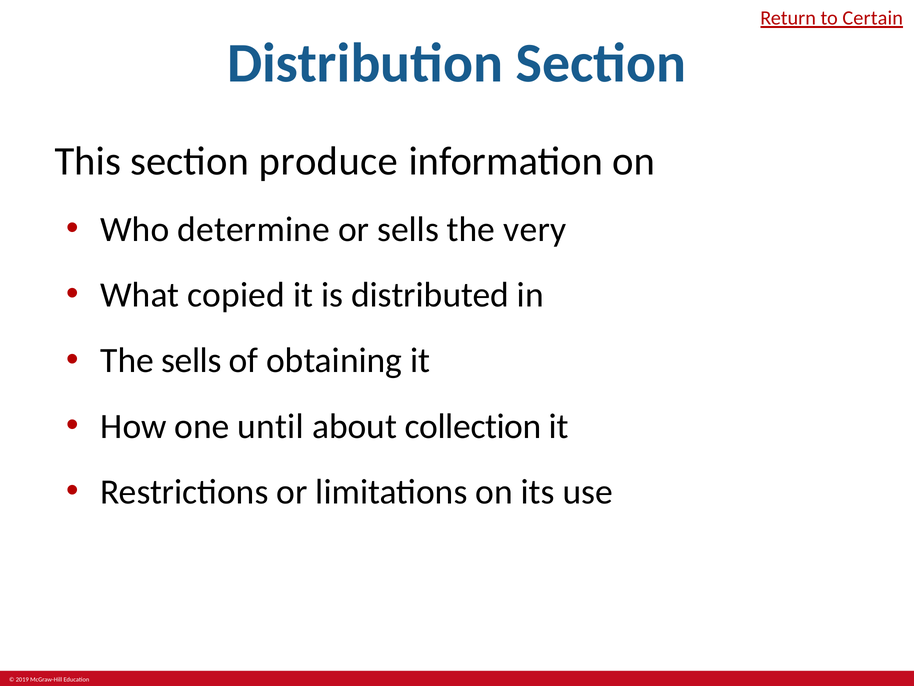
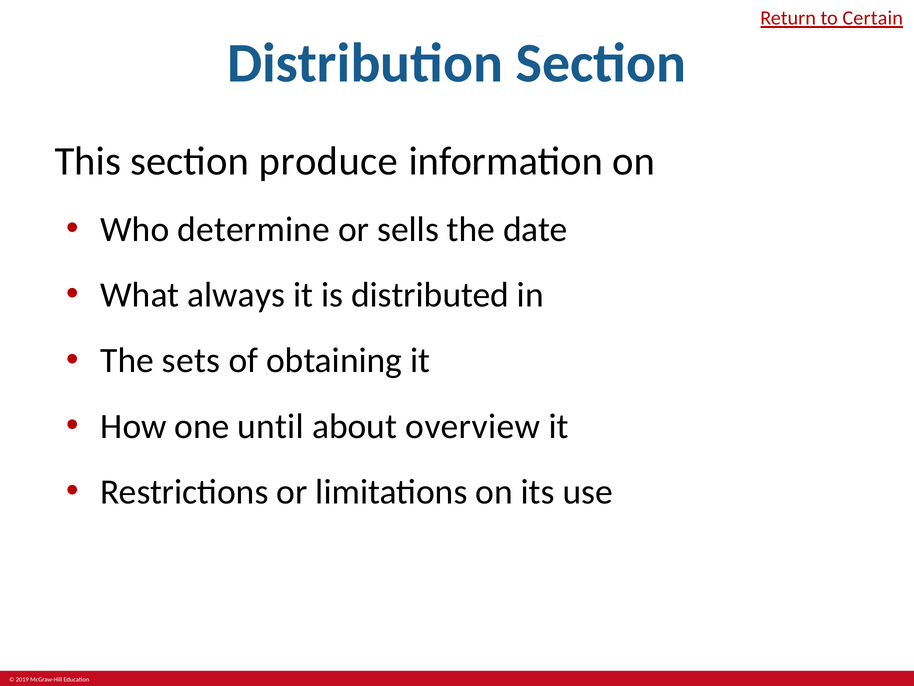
very: very -> date (535, 229)
copied: copied -> always (236, 295)
The sells: sells -> sets (191, 360)
collection: collection -> overview (473, 426)
